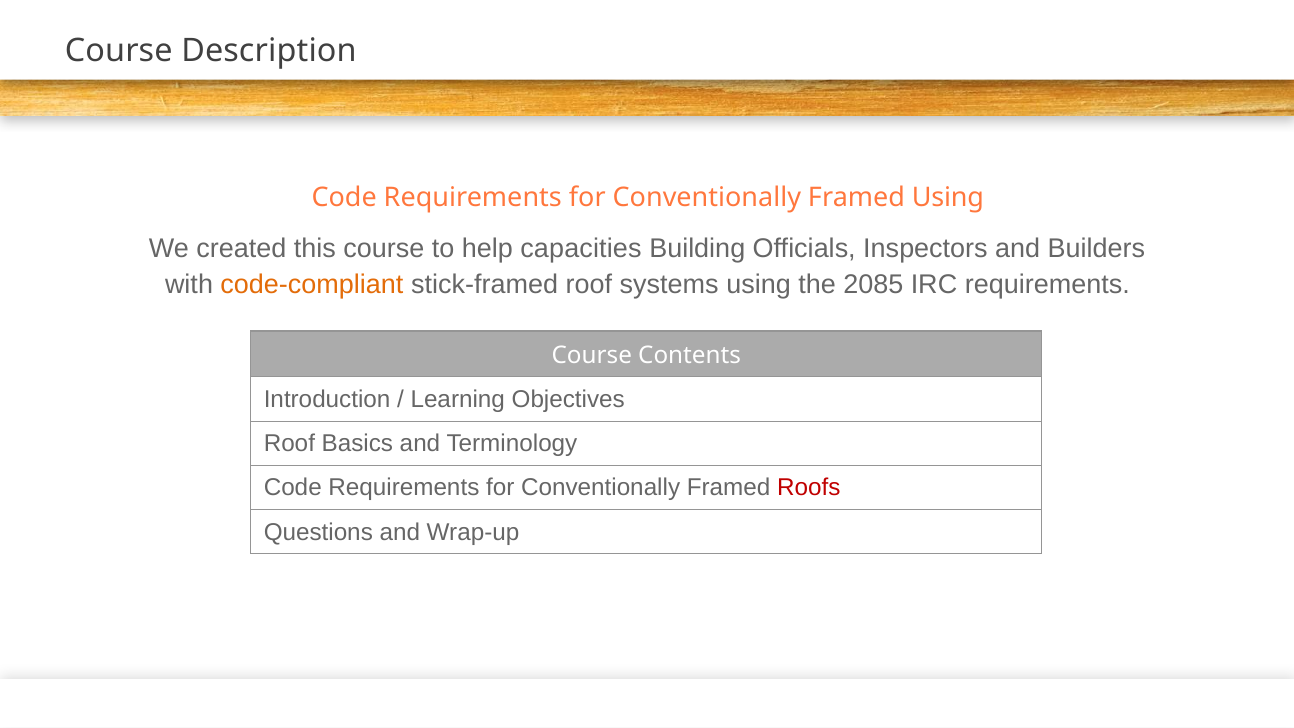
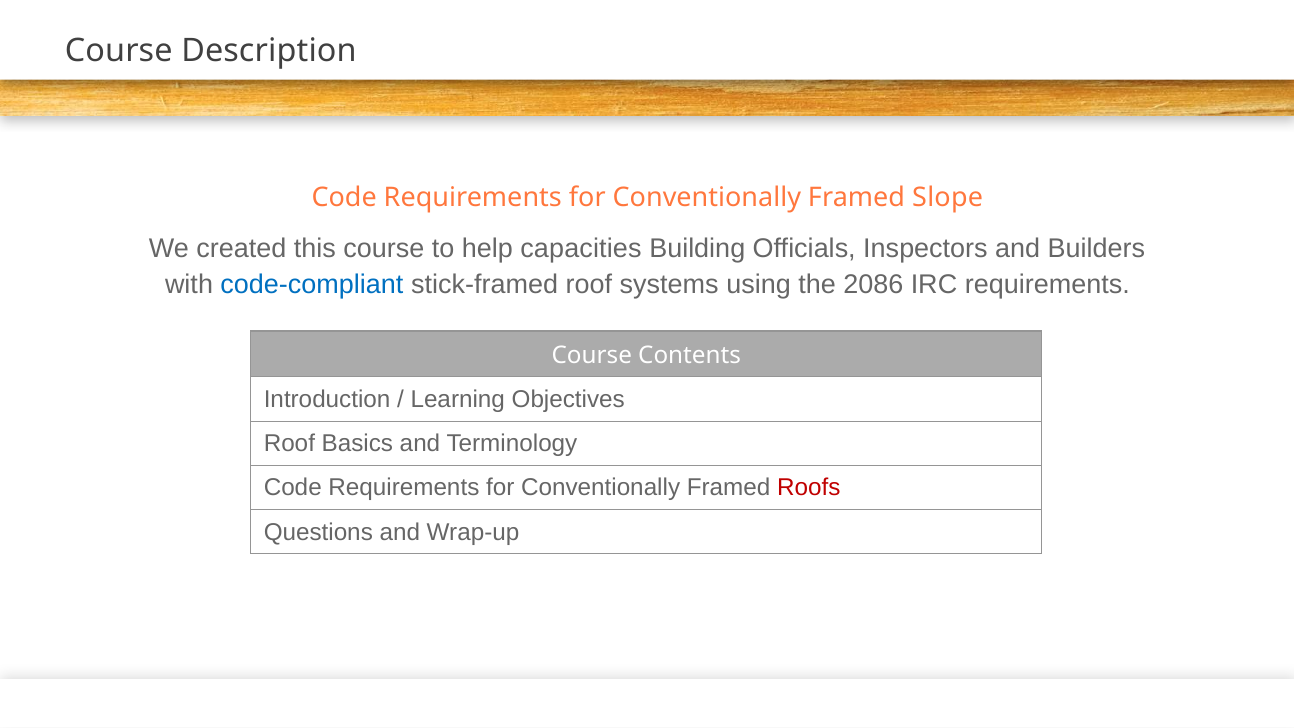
Framed Using: Using -> Slope (948, 197)
code-compliant colour: orange -> blue (312, 285)
2085: 2085 -> 2086 (873, 285)
